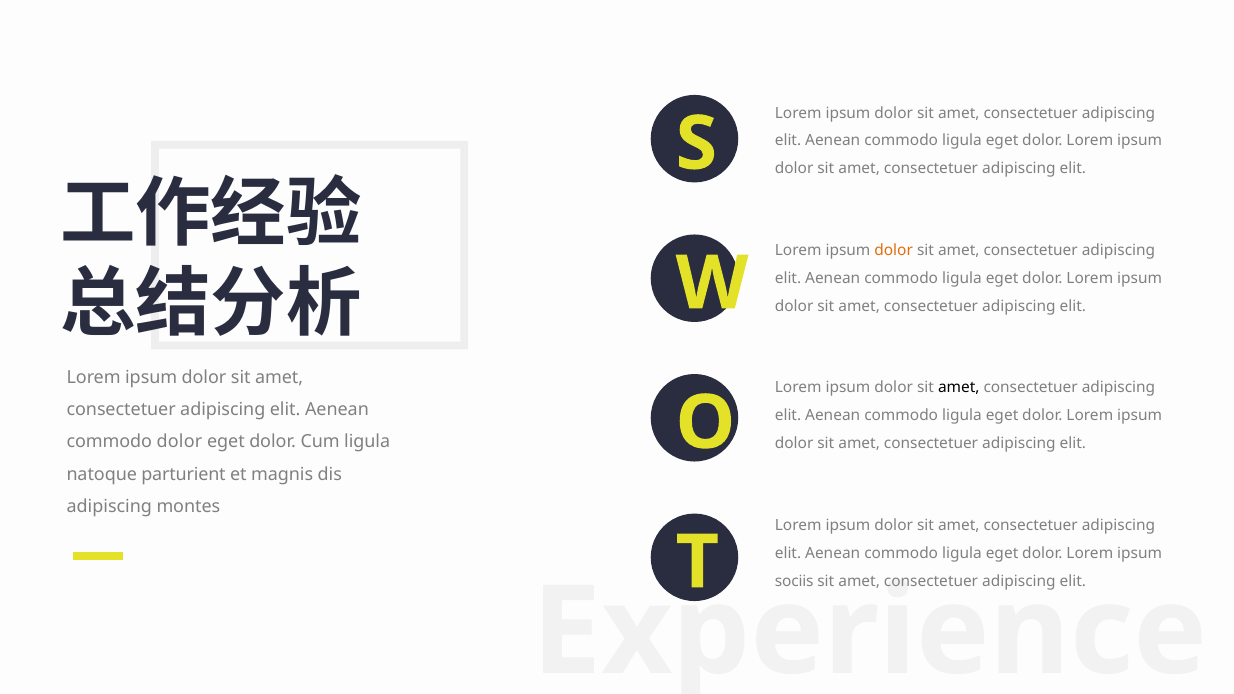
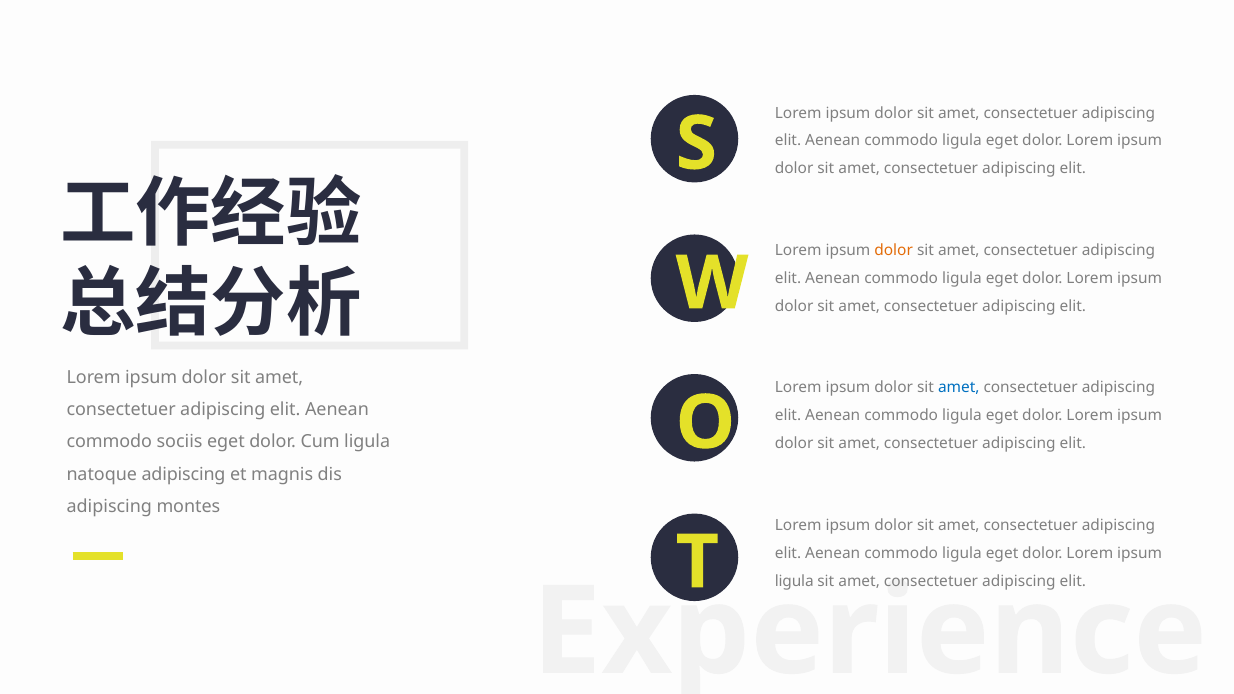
amet colour: black -> blue (959, 388)
commodo dolor: dolor -> sociis (180, 442)
natoque parturient: parturient -> adipiscing (184, 474)
sociis: sociis -> ligula (794, 581)
